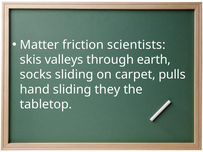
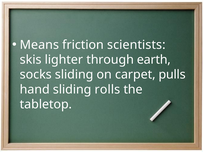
Matter: Matter -> Means (39, 45)
valleys: valleys -> lighter (64, 60)
they: they -> rolls (107, 90)
